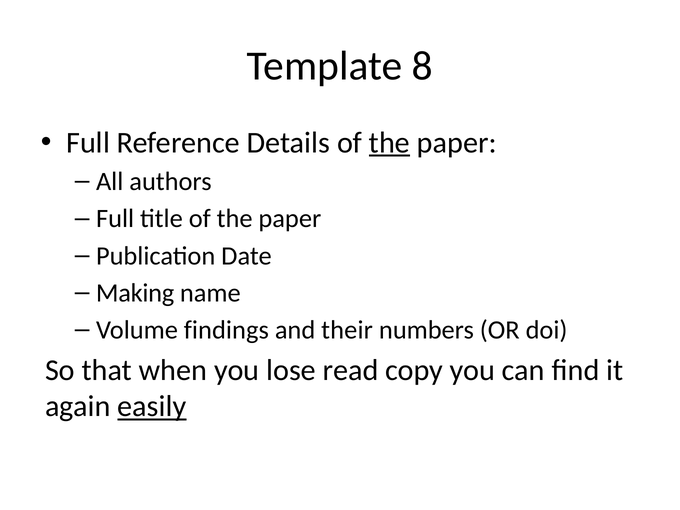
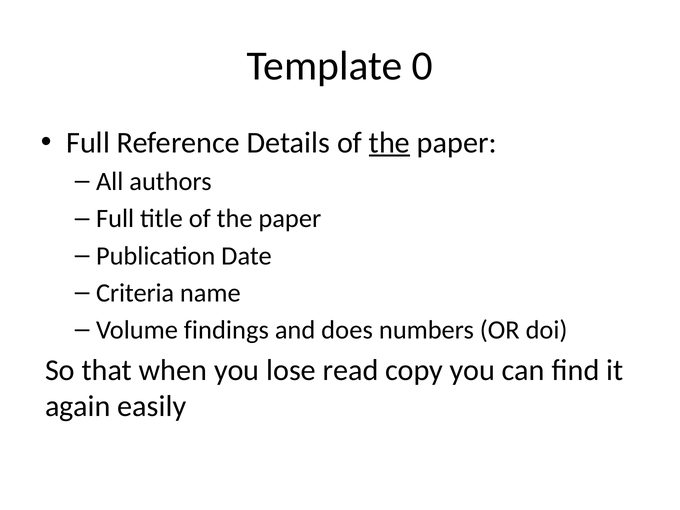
8: 8 -> 0 (422, 66)
Making: Making -> Criteria (135, 293)
their: their -> does (347, 330)
easily underline: present -> none (152, 407)
